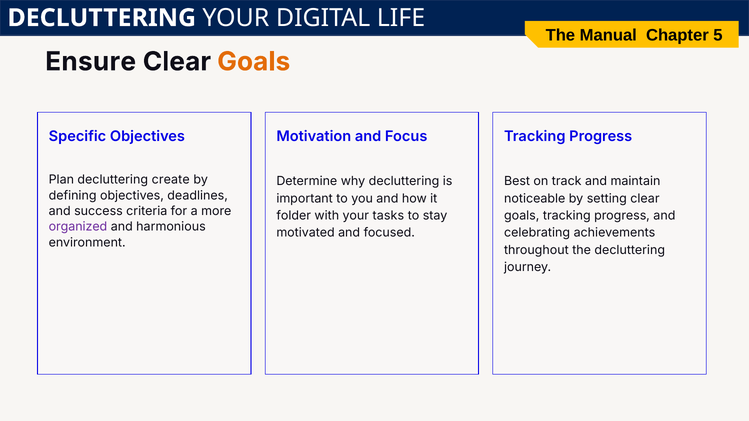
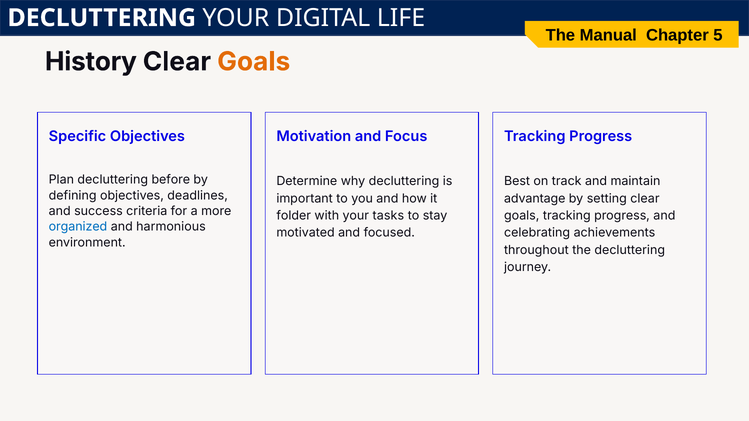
Ensure: Ensure -> History (91, 62)
create: create -> before (171, 180)
noticeable: noticeable -> advantage (535, 199)
organized colour: purple -> blue (78, 227)
